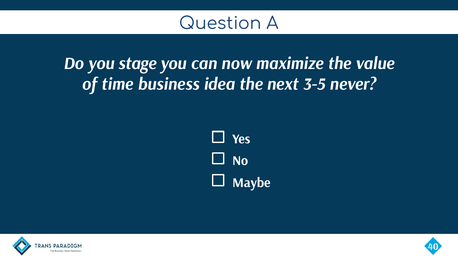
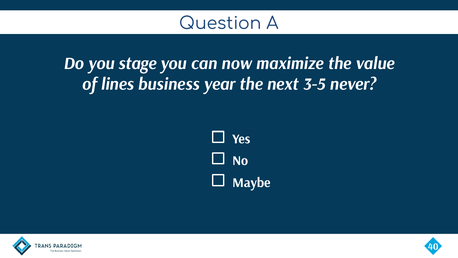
time: time -> lines (117, 84)
idea: idea -> year (219, 84)
